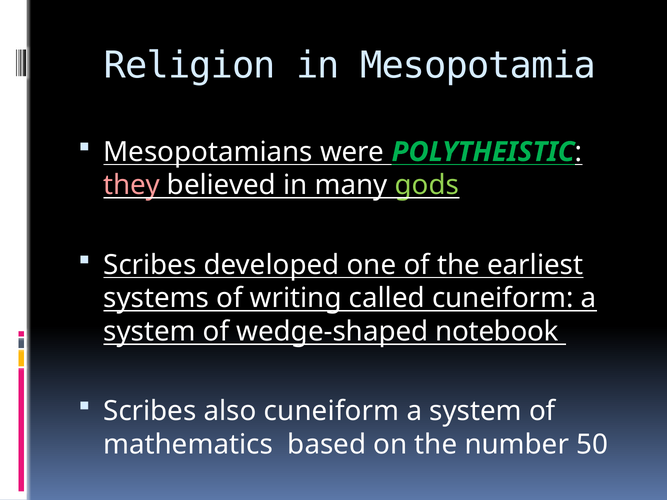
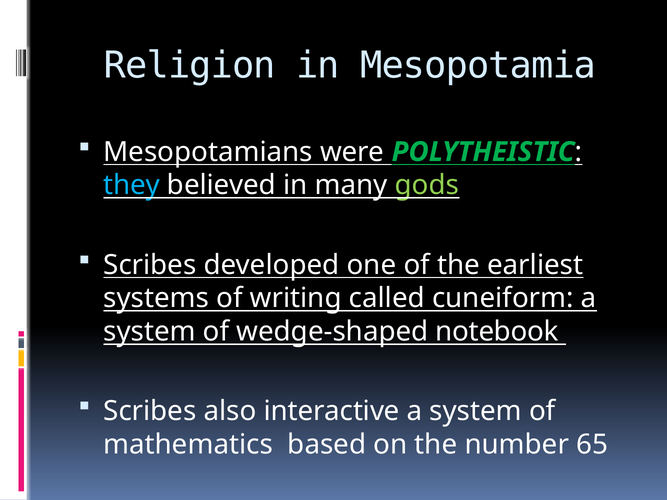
they colour: pink -> light blue (132, 185)
also cuneiform: cuneiform -> interactive (332, 411)
50: 50 -> 65 (592, 445)
